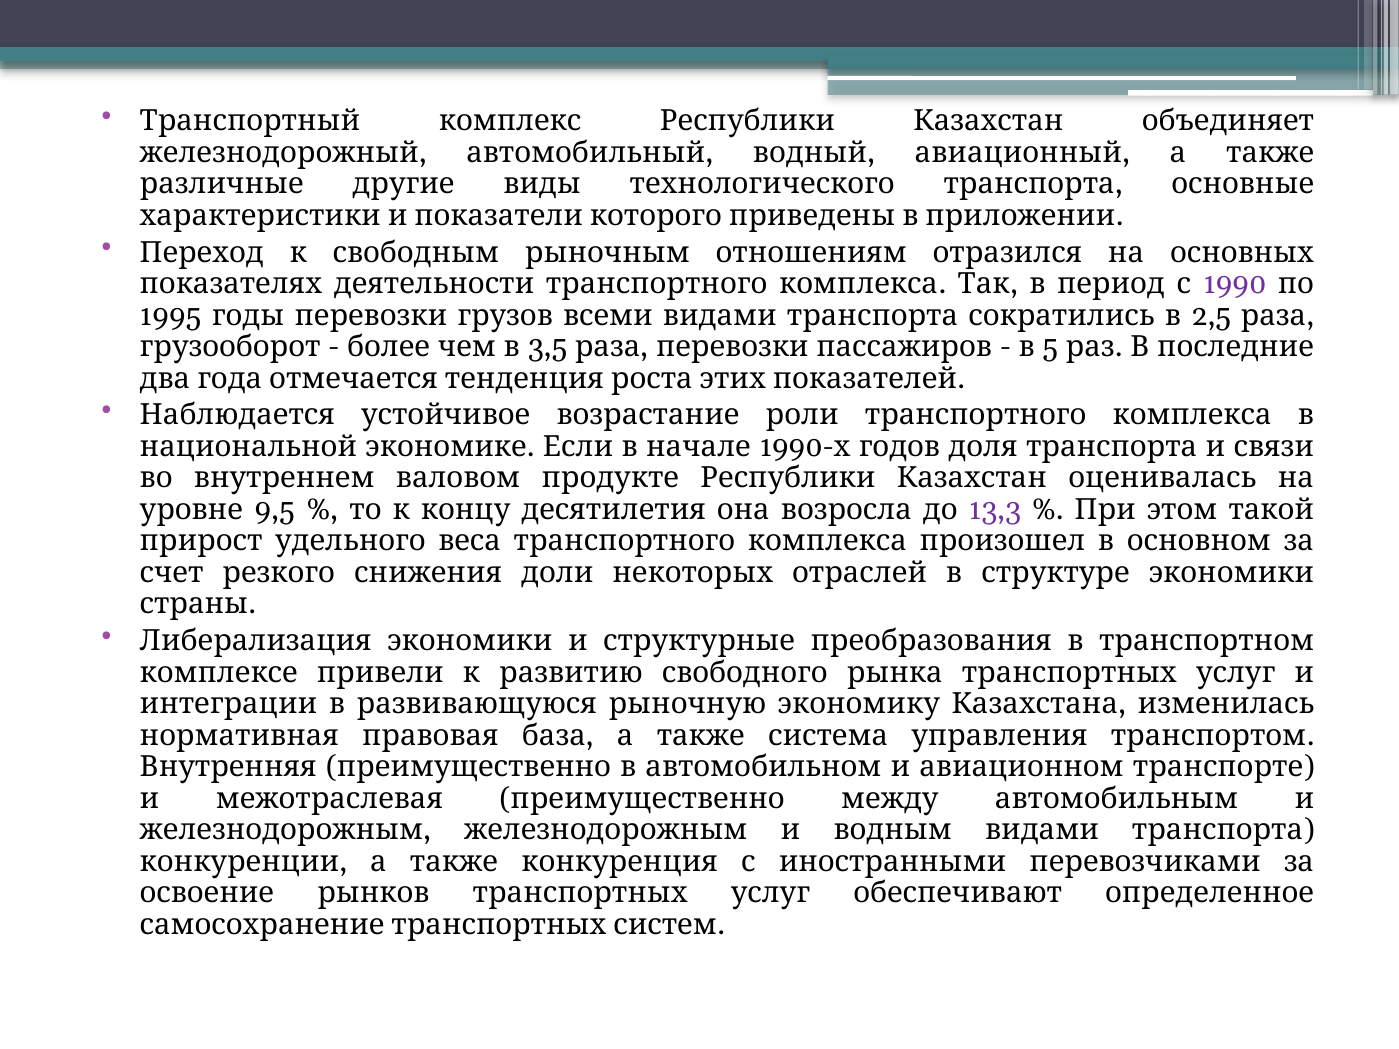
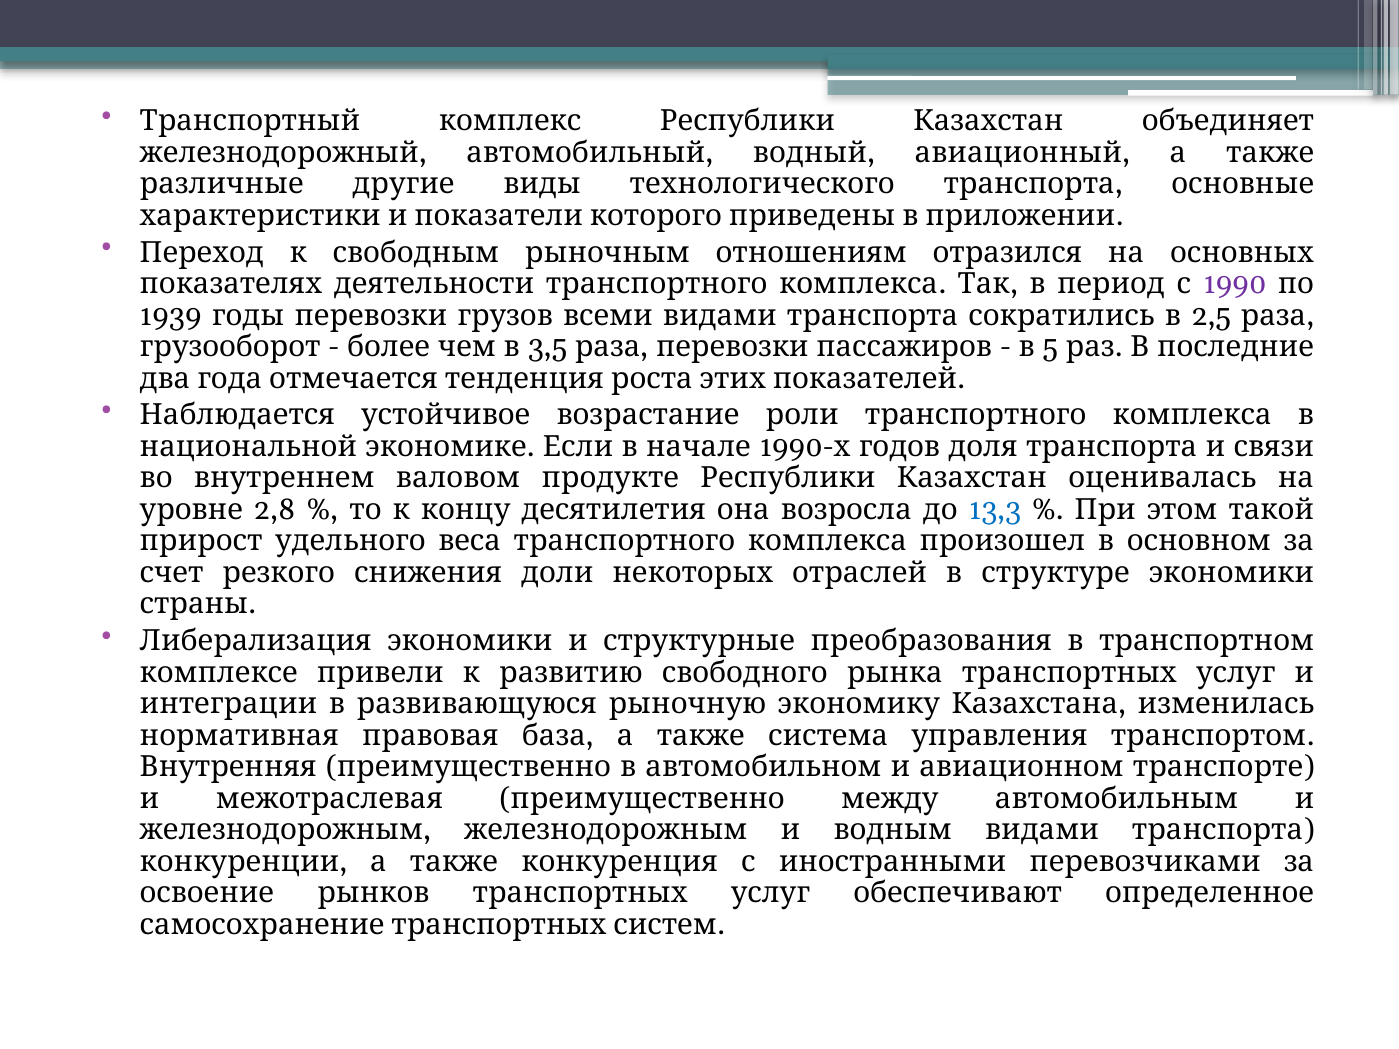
1995: 1995 -> 1939 (171, 316)
9,5: 9,5 -> 2,8 (275, 510)
13,3 colour: purple -> blue (995, 510)
